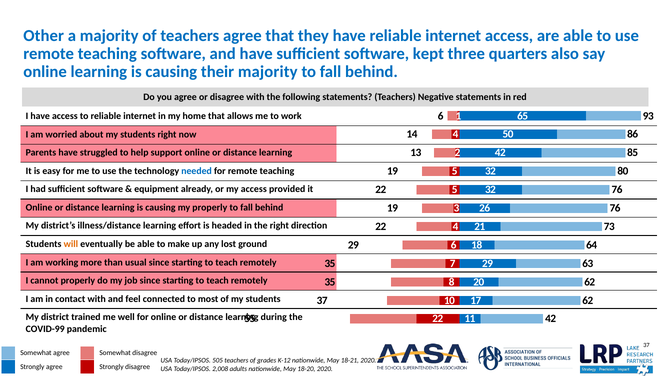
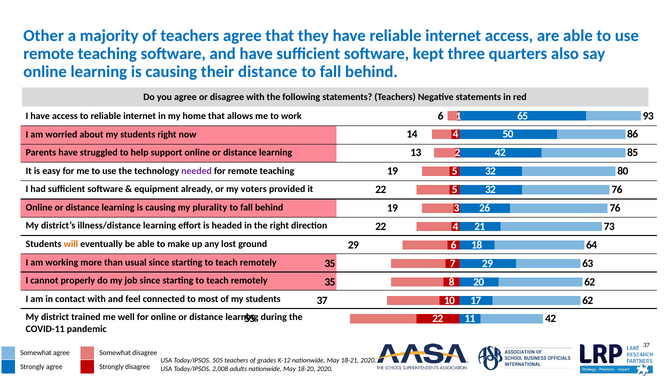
their majority: majority -> distance (268, 72)
needed colour: blue -> purple (197, 171)
my access: access -> voters (254, 189)
my properly: properly -> plurality (210, 207)
COVID-99: COVID-99 -> COVID-11 (45, 329)
